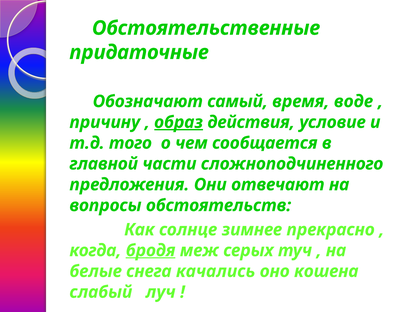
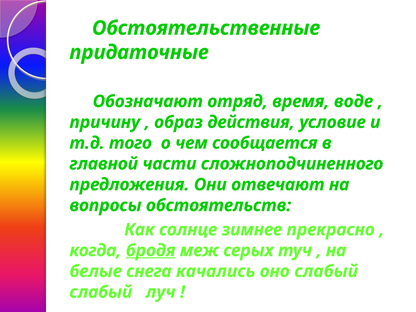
самый: самый -> отряд (238, 101)
образ underline: present -> none (179, 122)
оно кошена: кошена -> слабый (326, 271)
